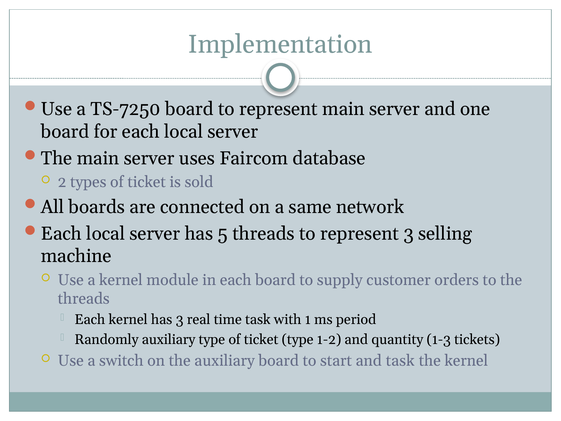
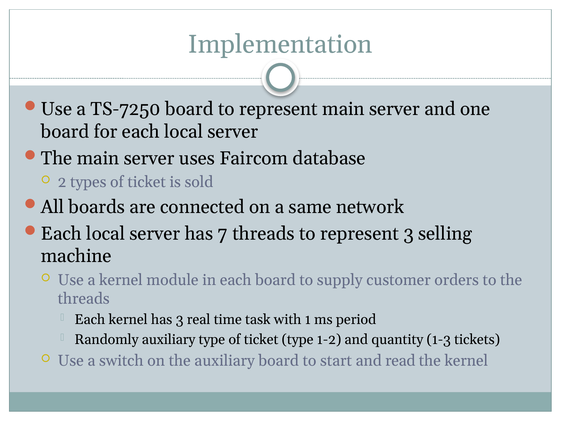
5: 5 -> 7 (223, 234)
and task: task -> read (400, 360)
